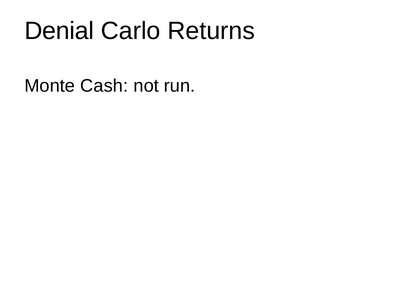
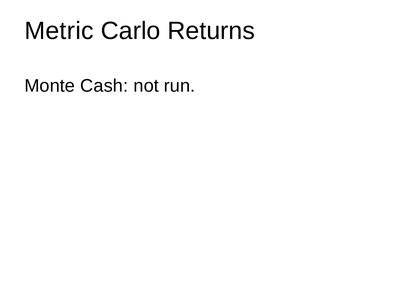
Denial: Denial -> Metric (59, 31)
